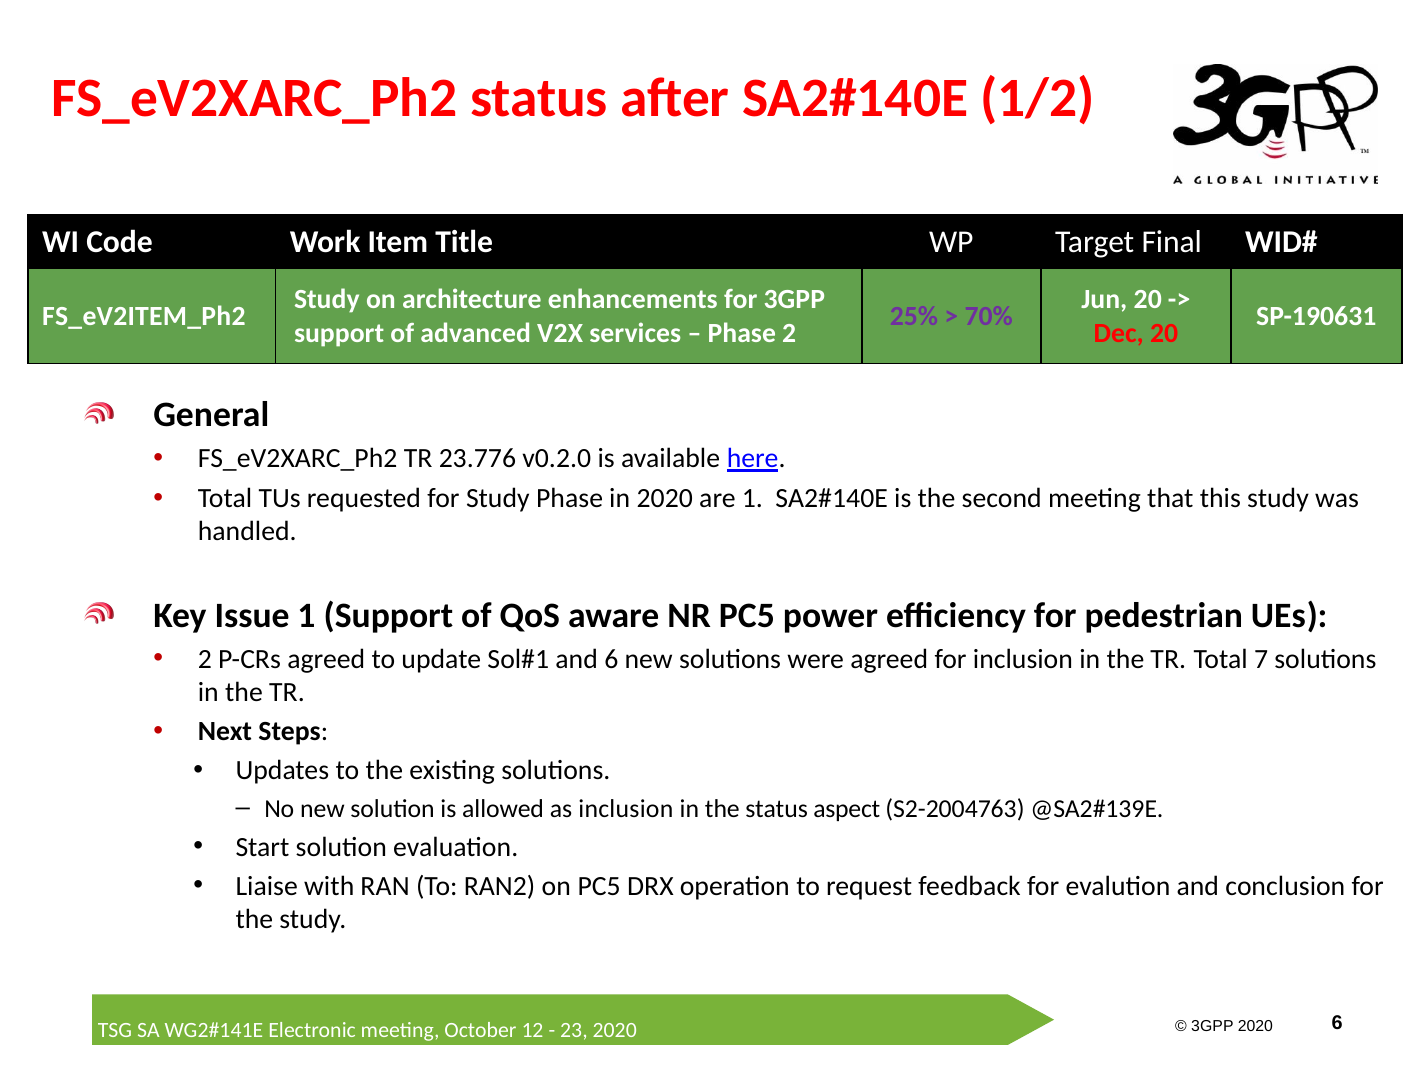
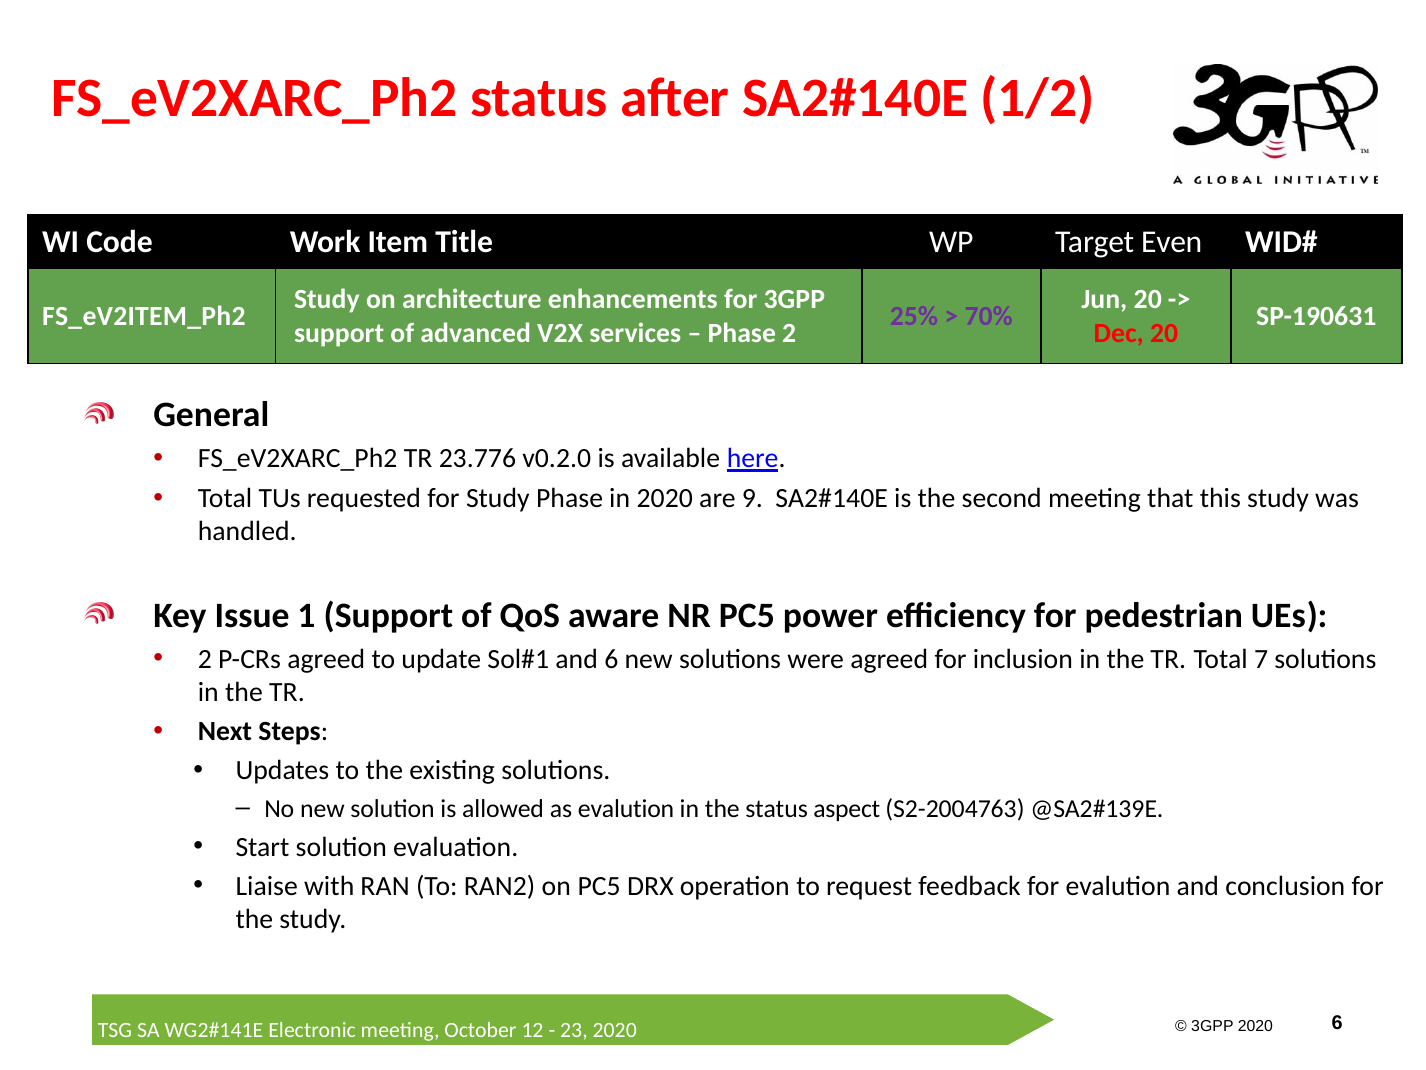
Final: Final -> Even (1172, 242)
are 1: 1 -> 9 (752, 498)
as inclusion: inclusion -> evalution (626, 808)
